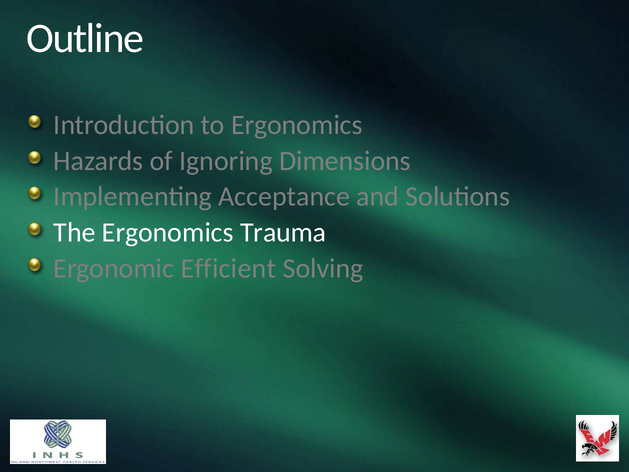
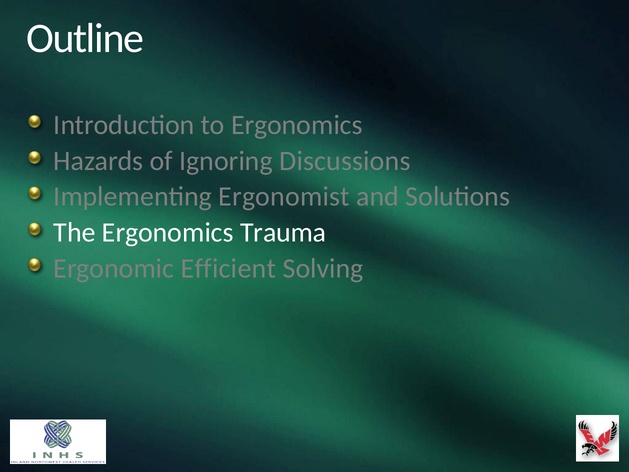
Dimensions: Dimensions -> Discussions (345, 161)
Acceptance: Acceptance -> Ergonomist (284, 197)
